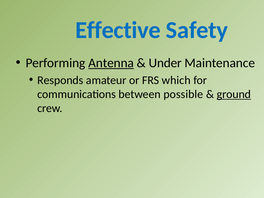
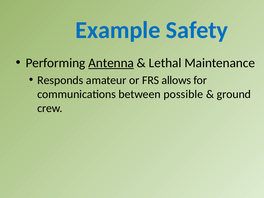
Effective: Effective -> Example (118, 30)
Under: Under -> Lethal (165, 63)
which: which -> allows (176, 80)
ground underline: present -> none (234, 94)
